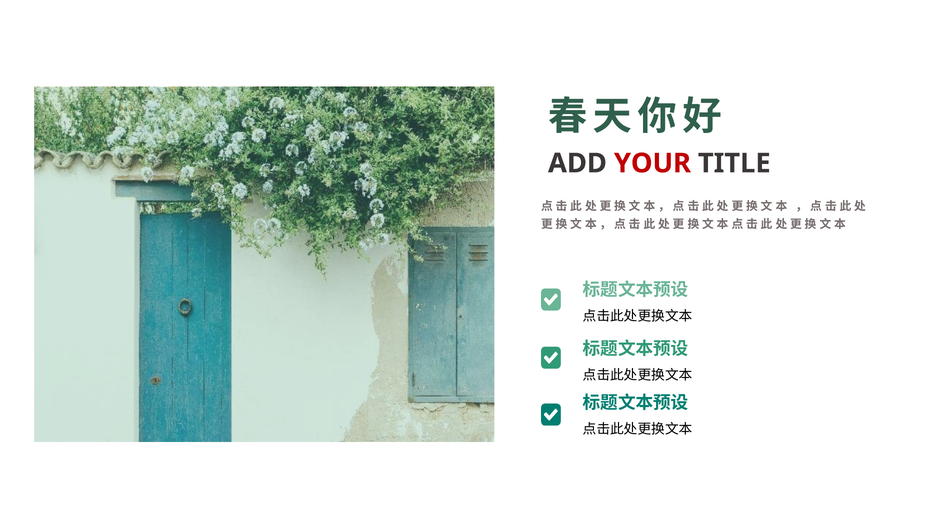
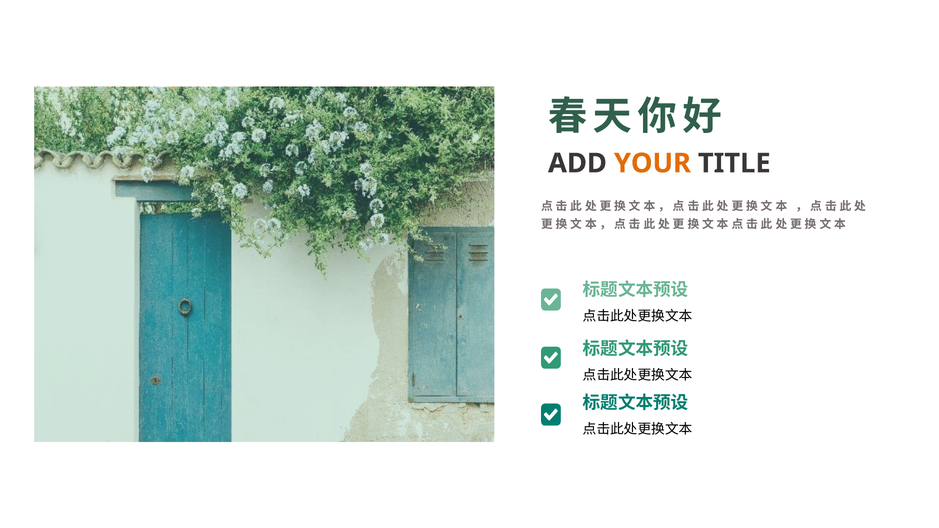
YOUR colour: red -> orange (652, 163)
